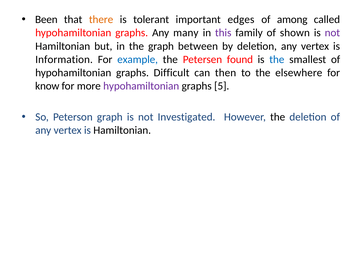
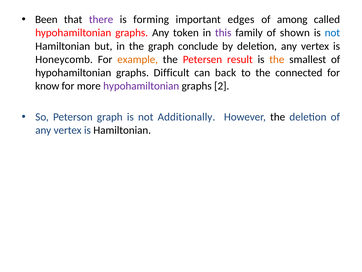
there colour: orange -> purple (101, 20)
tolerant: tolerant -> forming (151, 20)
many: many -> token (186, 33)
not colour: purple -> blue (332, 33)
between: between -> conclude (198, 46)
Information: Information -> Honeycomb (64, 59)
example colour: blue -> orange (138, 59)
found: found -> result (240, 59)
the colour: blue -> orange (277, 59)
then: then -> back (226, 73)
elsewhere: elsewhere -> connected (299, 73)
5: 5 -> 2 (222, 86)
Investigated: Investigated -> Additionally (186, 117)
